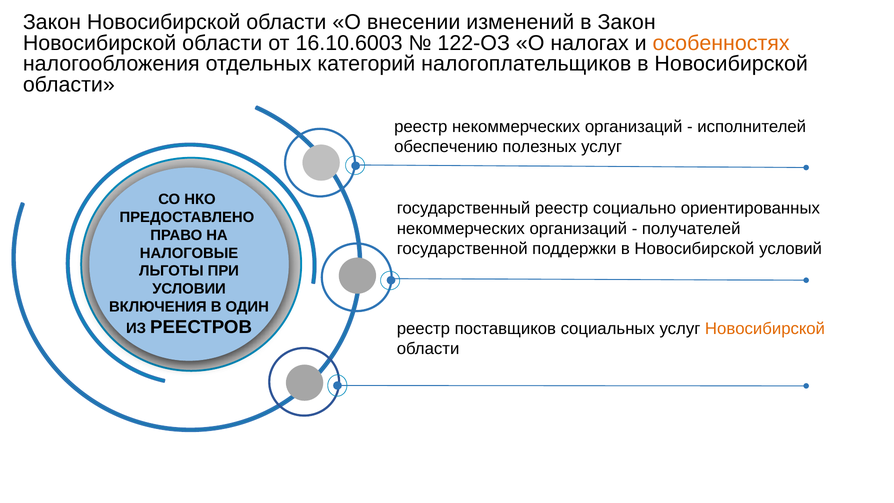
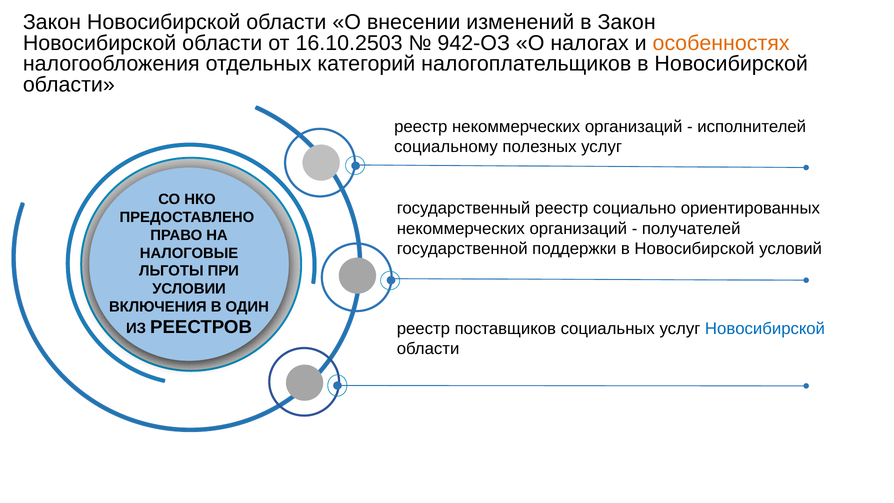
16.10.6003: 16.10.6003 -> 16.10.2503 (349, 43)
122-ОЗ: 122-ОЗ -> 942-ОЗ (474, 43)
обеспечению: обеспечению -> социальному (446, 147)
Новосибирской colour: orange -> blue (765, 328)
